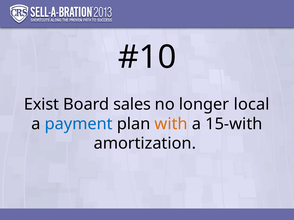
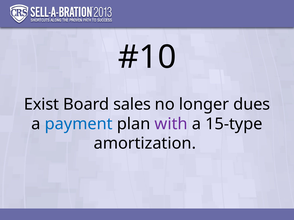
local: local -> dues (252, 105)
with colour: orange -> purple (171, 124)
15-with: 15-with -> 15-type (234, 124)
